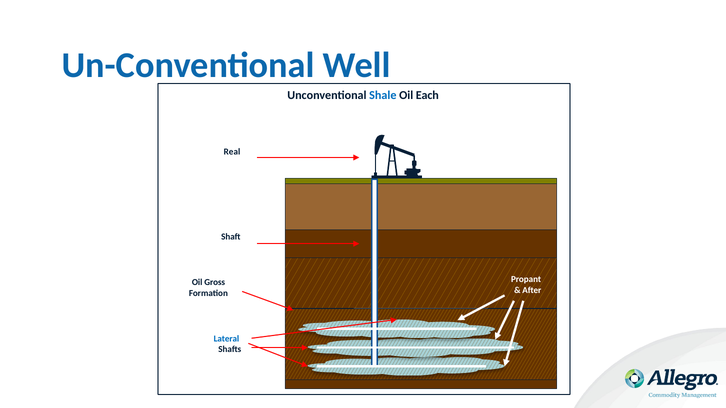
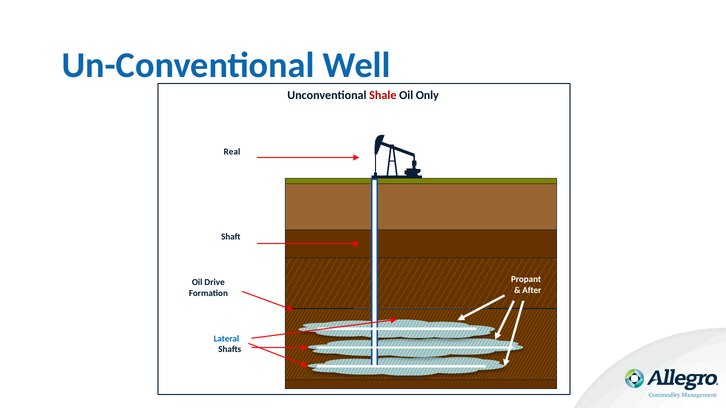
Shale colour: blue -> red (383, 95)
Each: Each -> Only (427, 95)
Gross: Gross -> Drive (215, 283)
